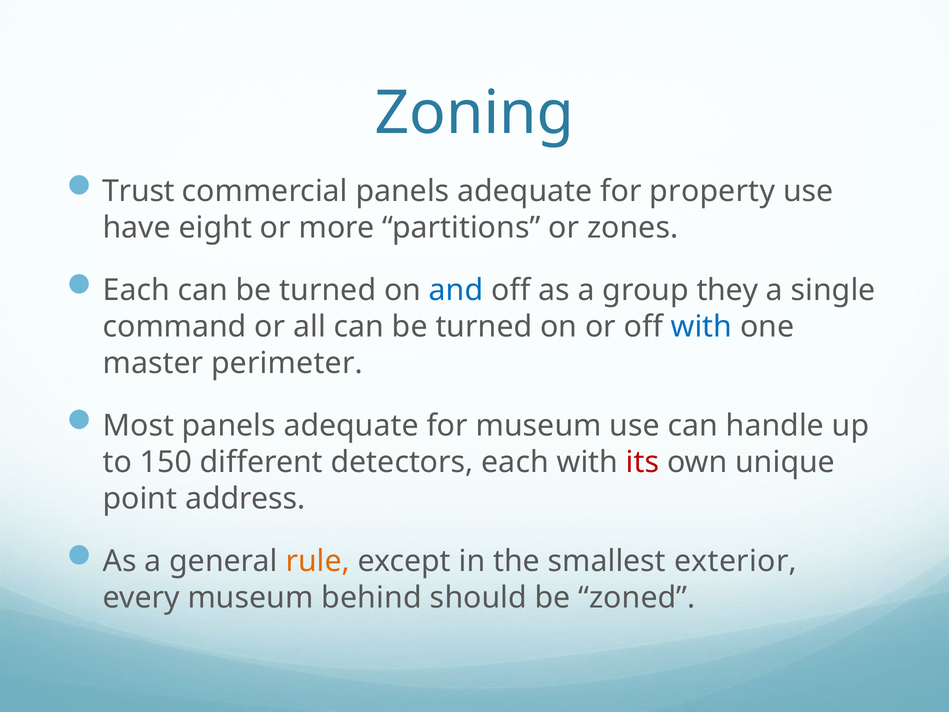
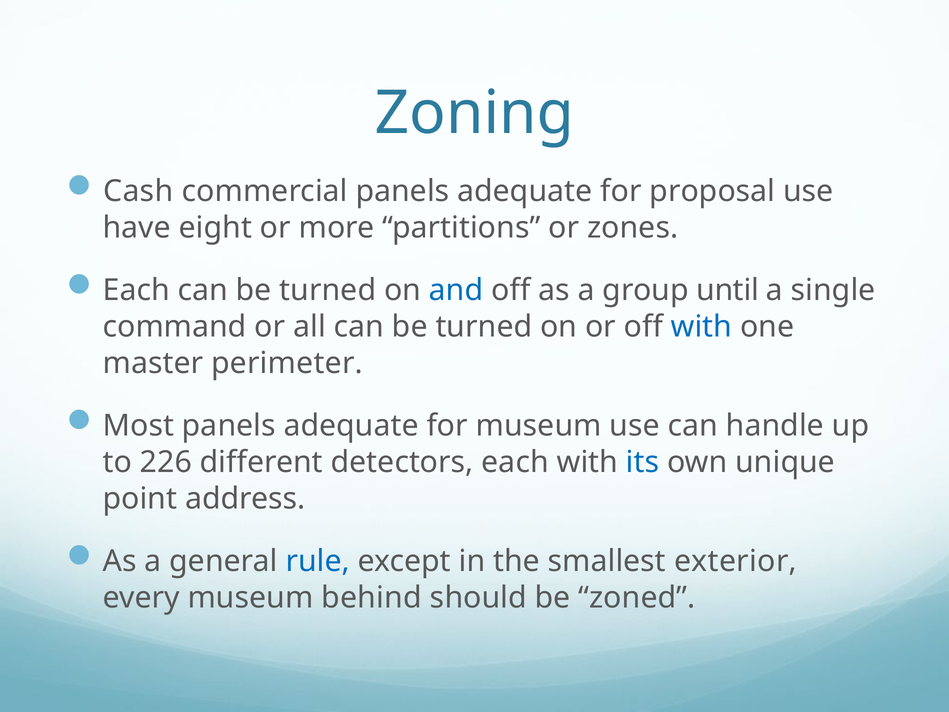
Trust: Trust -> Cash (138, 191)
property: property -> proposal (712, 191)
they: they -> until (728, 290)
150: 150 -> 226 (166, 462)
its colour: red -> blue (642, 462)
rule colour: orange -> blue (318, 561)
